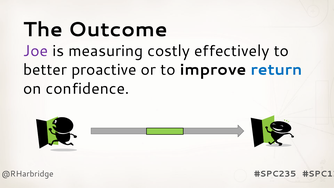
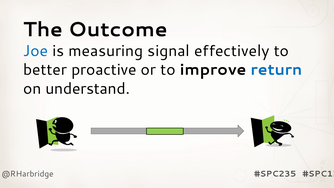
Joe colour: purple -> blue (36, 51)
costly: costly -> signal (169, 51)
confidence: confidence -> understand (88, 89)
